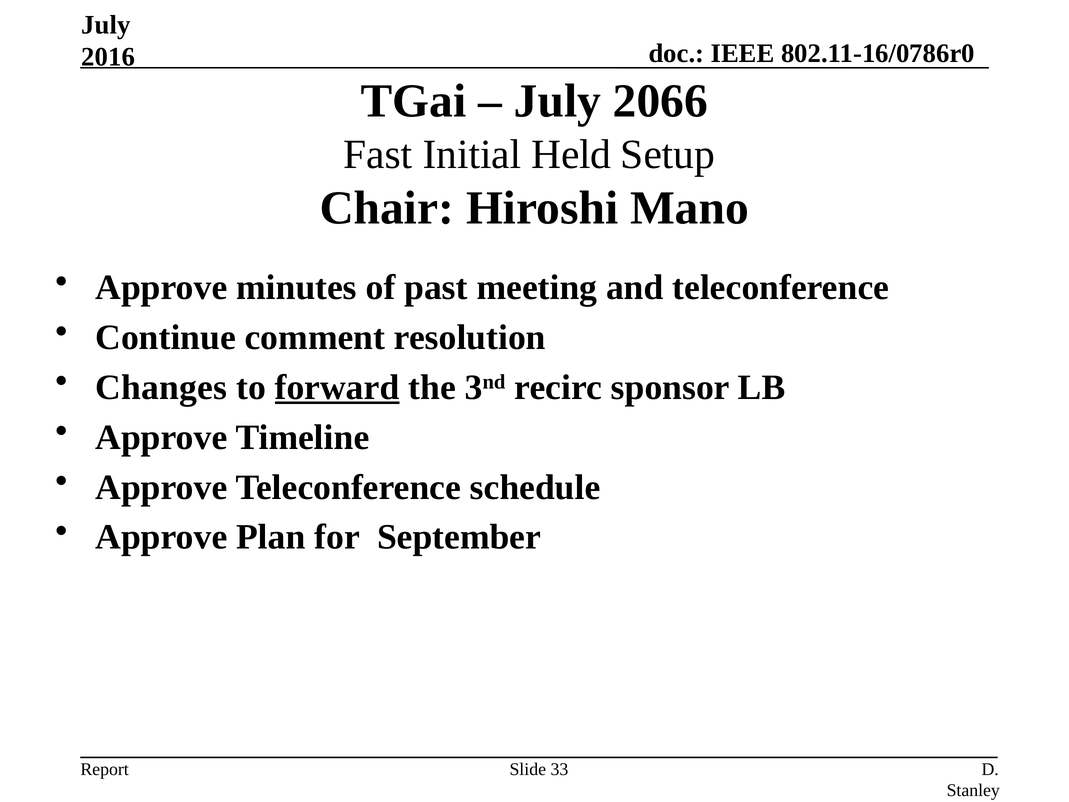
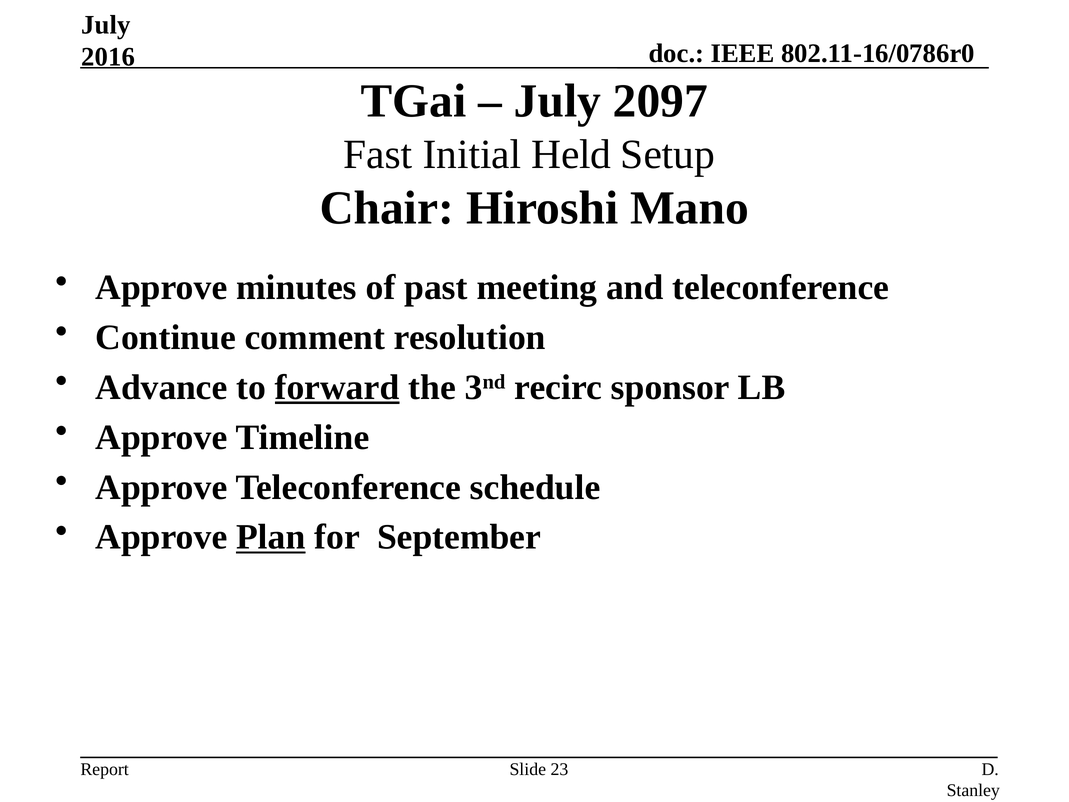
2066: 2066 -> 2097 (660, 101)
Changes: Changes -> Advance (161, 387)
Plan underline: none -> present (271, 537)
33: 33 -> 23 (559, 769)
